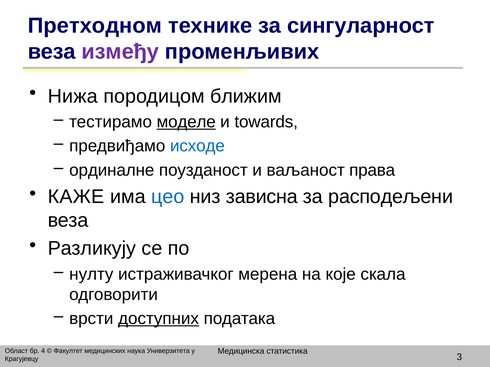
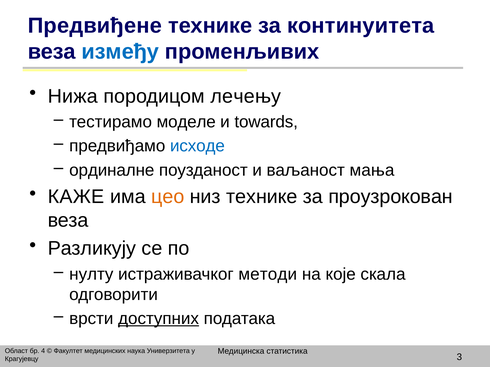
Претходном: Претходном -> Предвиђене (95, 26)
сингуларност: сингуларност -> континуитета (361, 26)
између colour: purple -> blue (120, 52)
ближим: ближим -> лечењу (246, 96)
моделе underline: present -> none (186, 122)
права: права -> мања (372, 170)
цео colour: blue -> orange (168, 197)
низ зависна: зависна -> технике (262, 197)
расподељени: расподељени -> проузрокован (391, 197)
мерена: мерена -> методи (268, 274)
